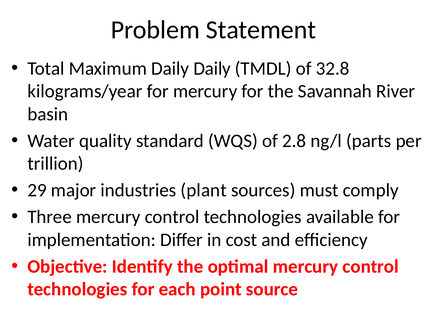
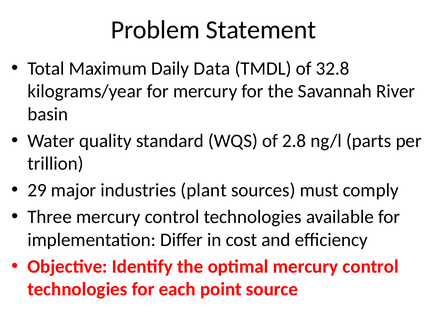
Daily Daily: Daily -> Data (212, 68)
